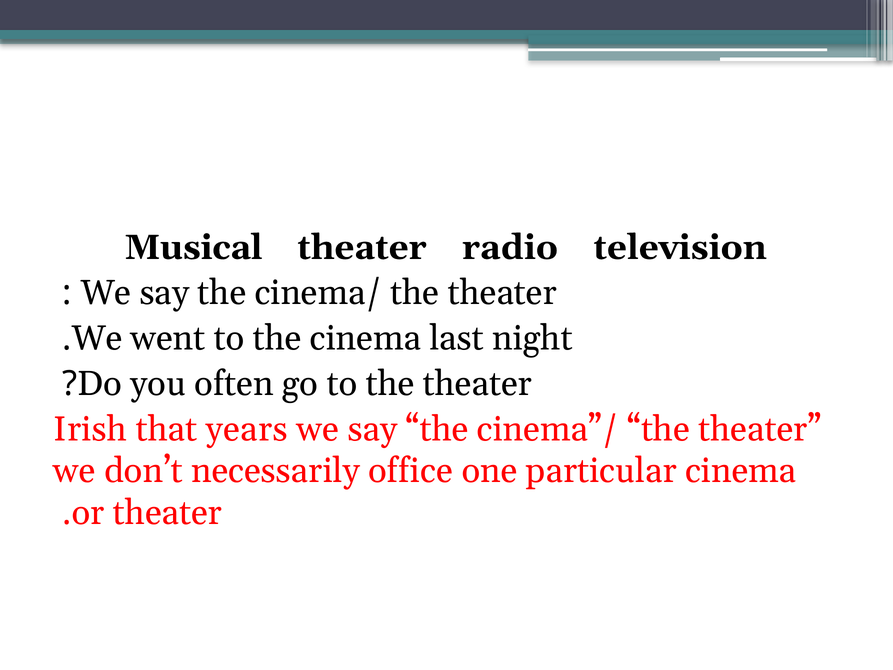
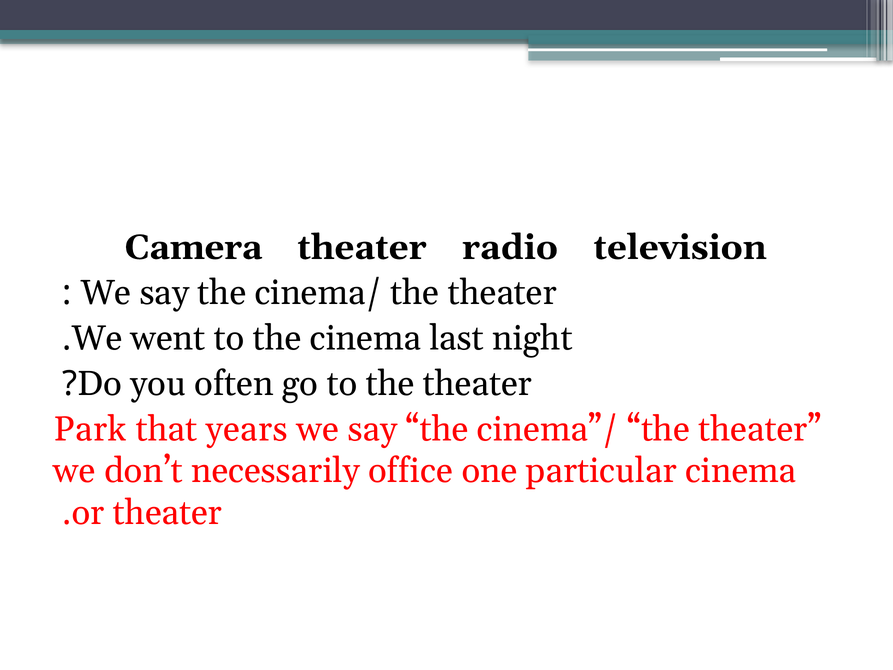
Musical: Musical -> Camera (194, 247)
Irish: Irish -> Park (90, 429)
